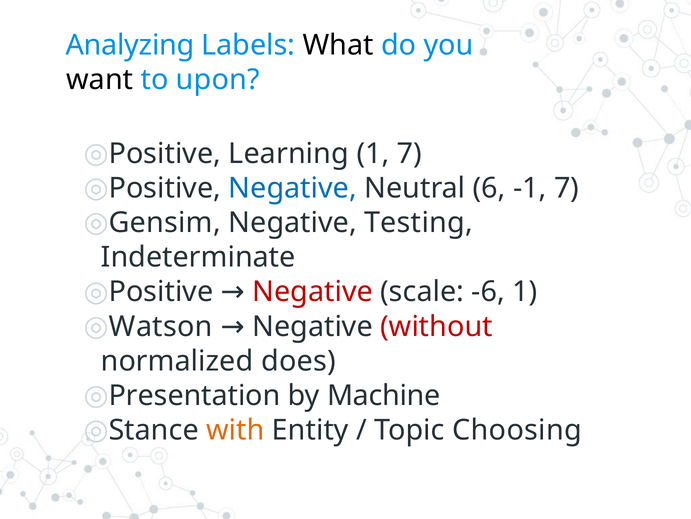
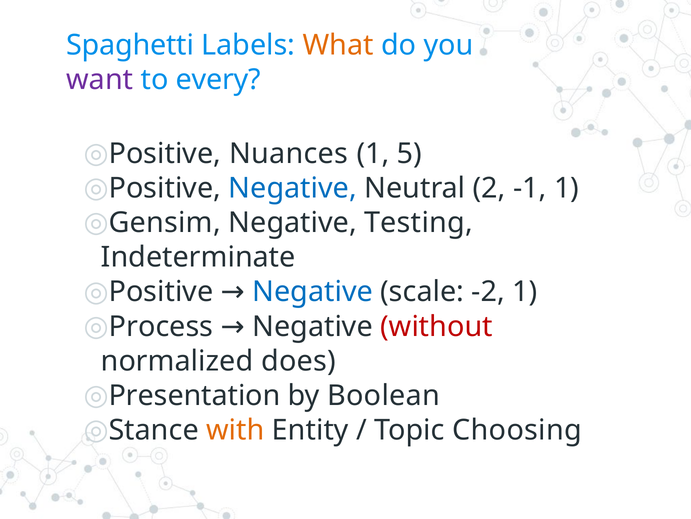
Analyzing: Analyzing -> Spaghetti (130, 45)
What colour: black -> orange (338, 45)
want colour: black -> purple (100, 80)
upon: upon -> every (218, 80)
Learning: Learning -> Nuances (289, 153)
1 7: 7 -> 5 (409, 153)
6: 6 -> 2 (489, 188)
-1 7: 7 -> 1 (567, 188)
Negative colour: red -> blue (313, 292)
-6: -6 -> -2 (488, 292)
Watson: Watson -> Process (161, 326)
Machine: Machine -> Boolean (384, 395)
